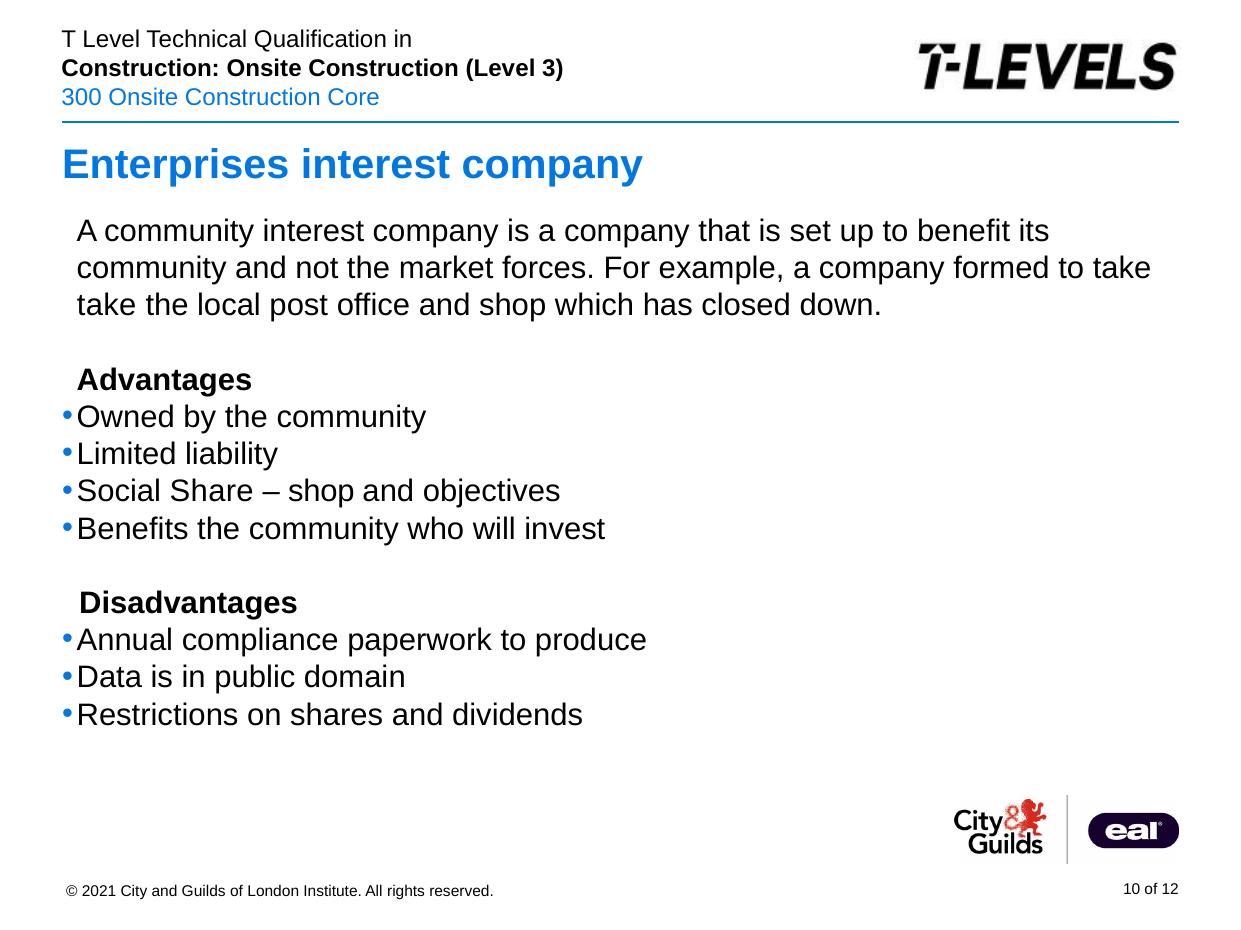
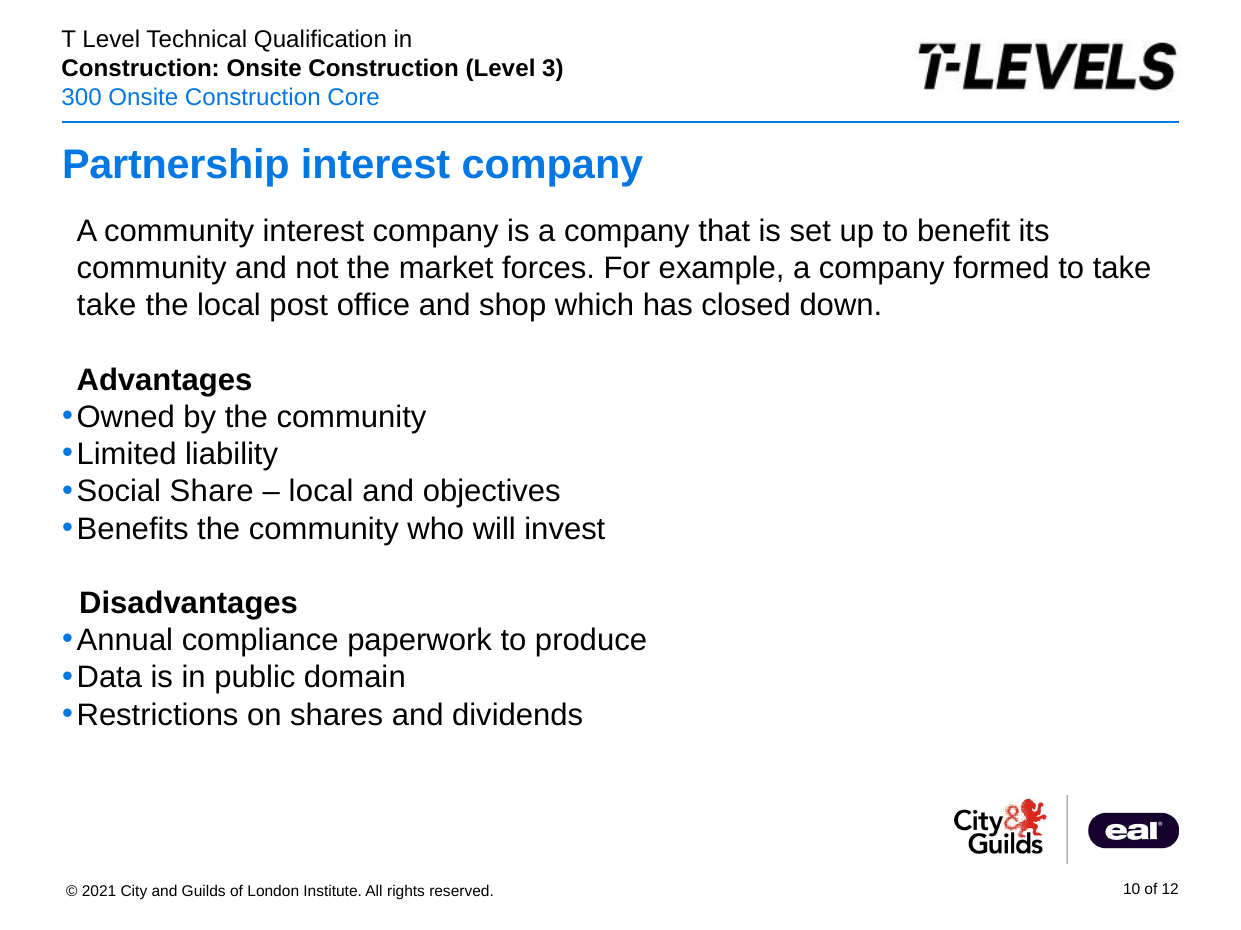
Enterprises: Enterprises -> Partnership (176, 165)
shop: shop -> local (321, 492)
